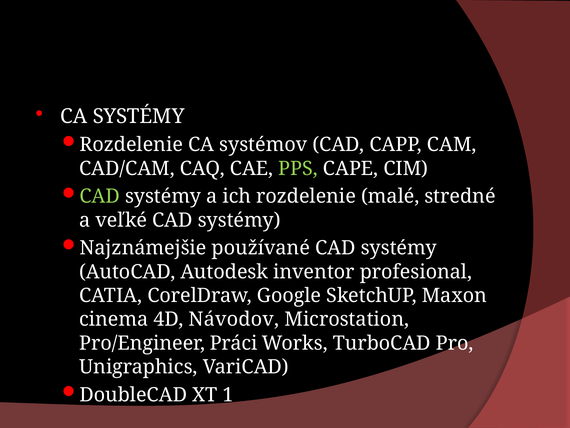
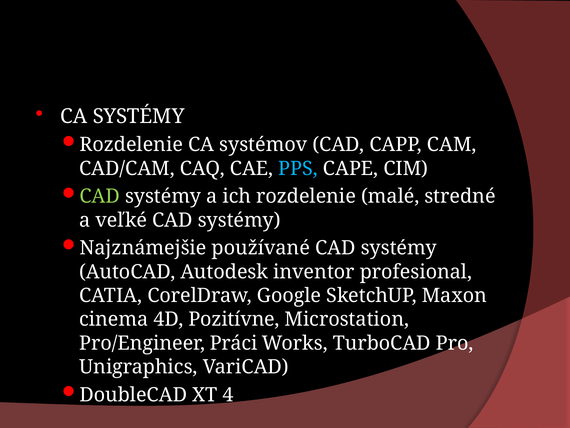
PPS colour: light green -> light blue (298, 168)
Návodov: Návodov -> Pozitívne (234, 319)
1: 1 -> 4 (228, 394)
